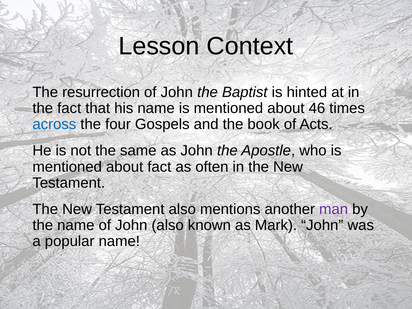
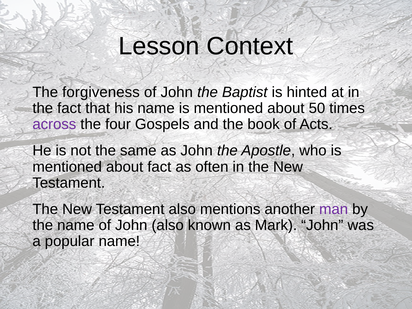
resurrection: resurrection -> forgiveness (101, 92)
46: 46 -> 50 (317, 108)
across colour: blue -> purple (54, 124)
